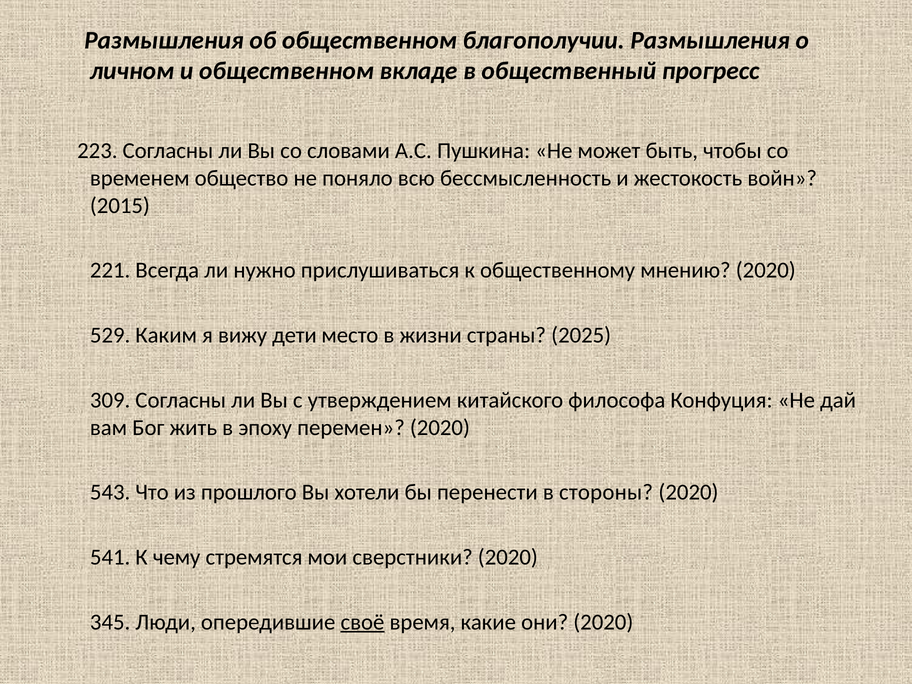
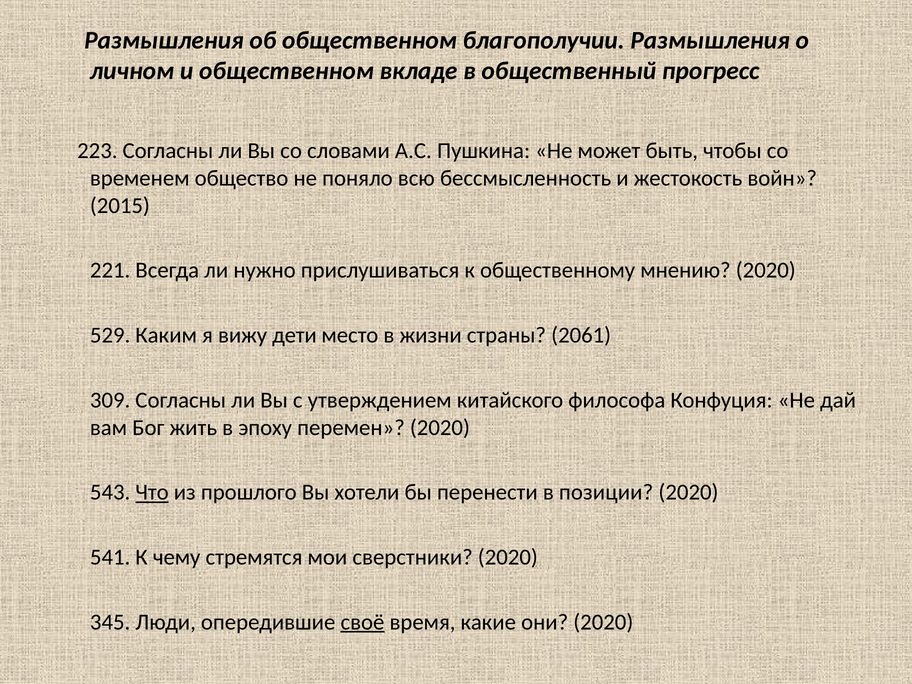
2025: 2025 -> 2061 (581, 335)
Что underline: none -> present (152, 492)
стороны: стороны -> позиции (606, 492)
